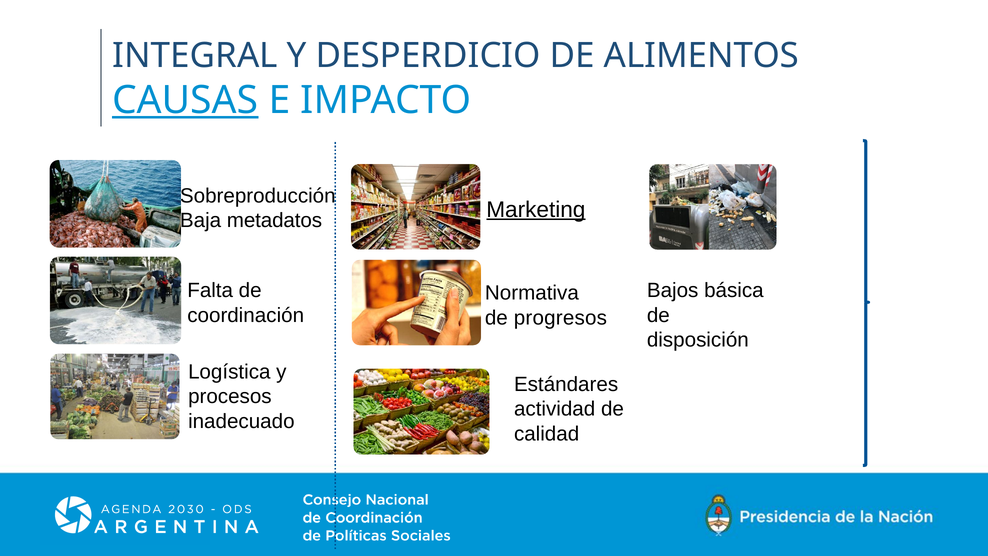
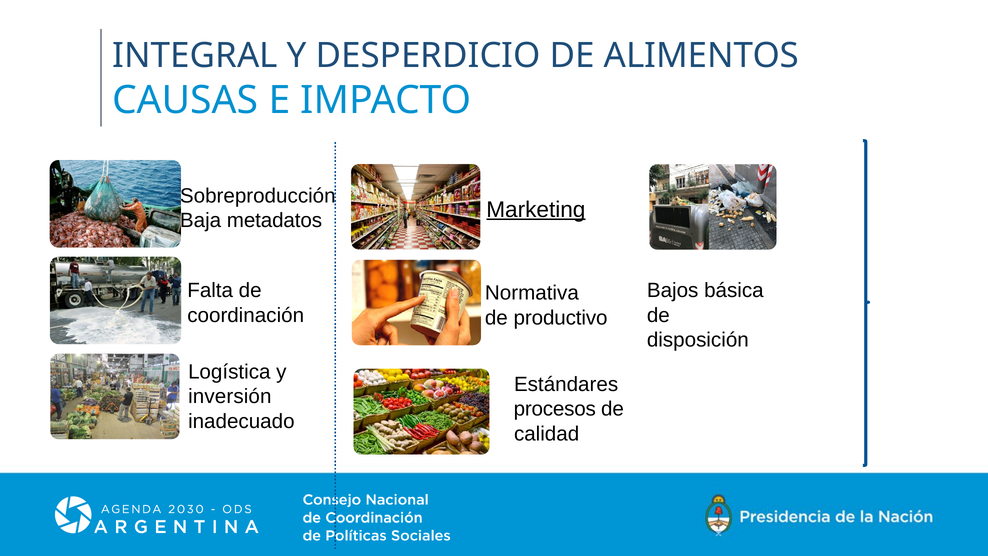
CAUSAS underline: present -> none (185, 100)
progresos: progresos -> productivo (561, 318)
procesos: procesos -> inversión (230, 396)
actividad: actividad -> procesos (555, 409)
